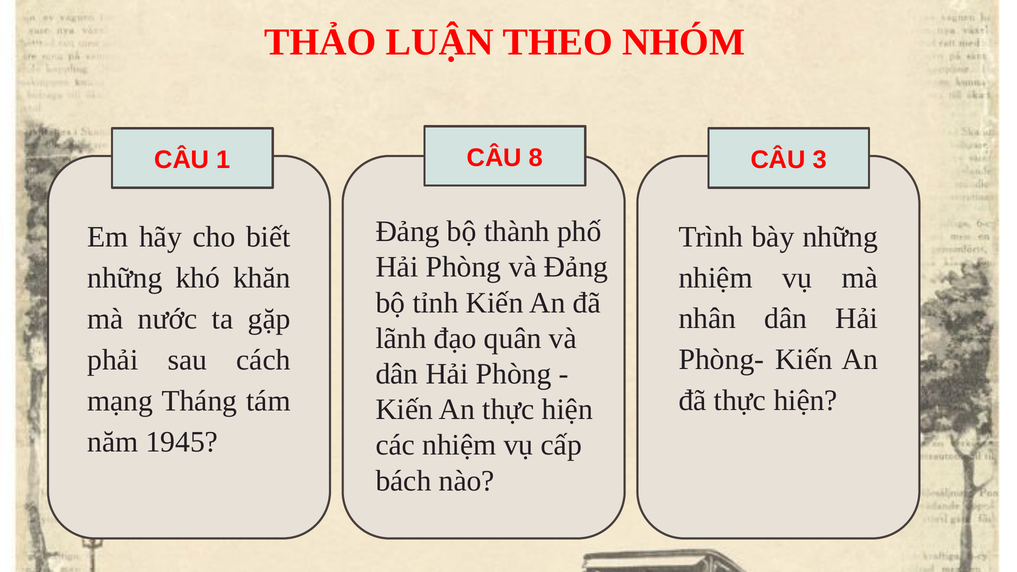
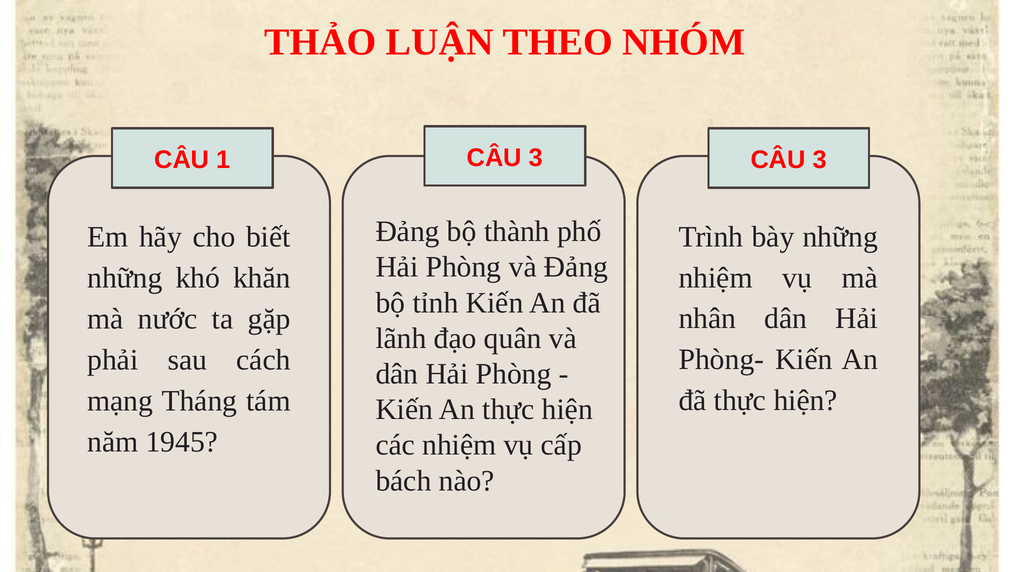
1 CÂU 8: 8 -> 3 (536, 158)
